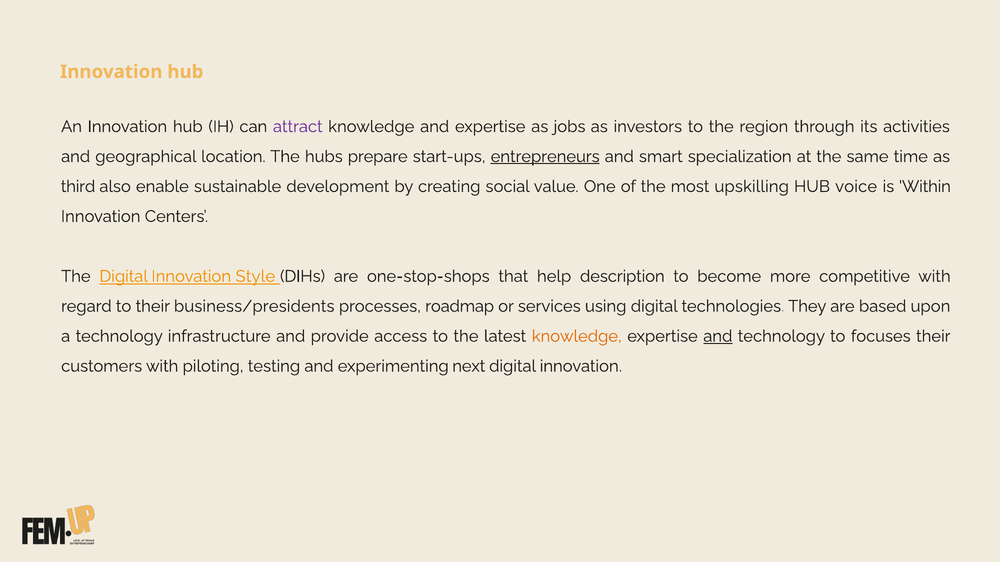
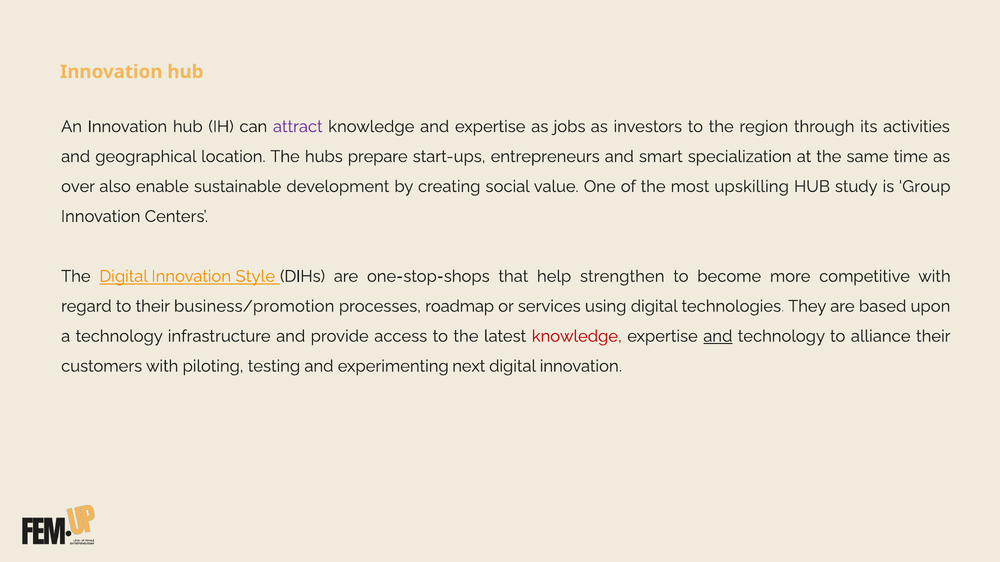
entrepreneurs underline: present -> none (545, 157)
third: third -> over (78, 187)
voice: voice -> study (856, 187)
Within: Within -> Group (925, 187)
description: description -> strengthen (622, 277)
business/presidents: business/presidents -> business/promotion (254, 307)
knowledge colour: orange -> red (577, 336)
focuses: focuses -> alliance (881, 336)
